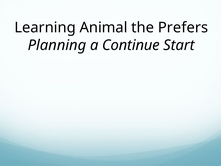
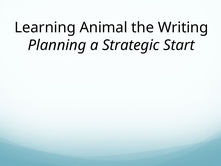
Prefers: Prefers -> Writing (183, 27)
Continue: Continue -> Strategic (131, 45)
